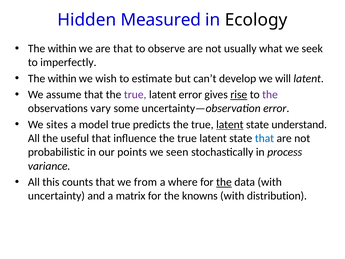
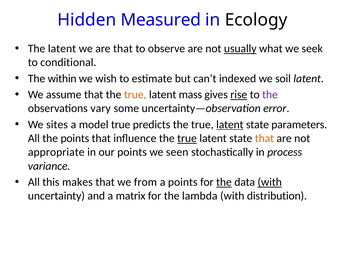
within: within -> latent (62, 49)
usually underline: none -> present (240, 49)
imperfectly: imperfectly -> conditional (68, 62)
develop: develop -> indexed (238, 78)
will: will -> soil (283, 78)
true colour: purple -> orange (135, 95)
latent error: error -> mass (190, 95)
understand: understand -> parameters (299, 124)
the useful: useful -> points (75, 138)
true underline: none -> present (187, 138)
that colour: blue -> orange (264, 138)
probabilistic: probabilistic -> appropriate (56, 152)
counts: counts -> makes (77, 182)
a where: where -> points (183, 182)
with underline: none -> present (270, 182)
knowns: knowns -> lambda (200, 196)
